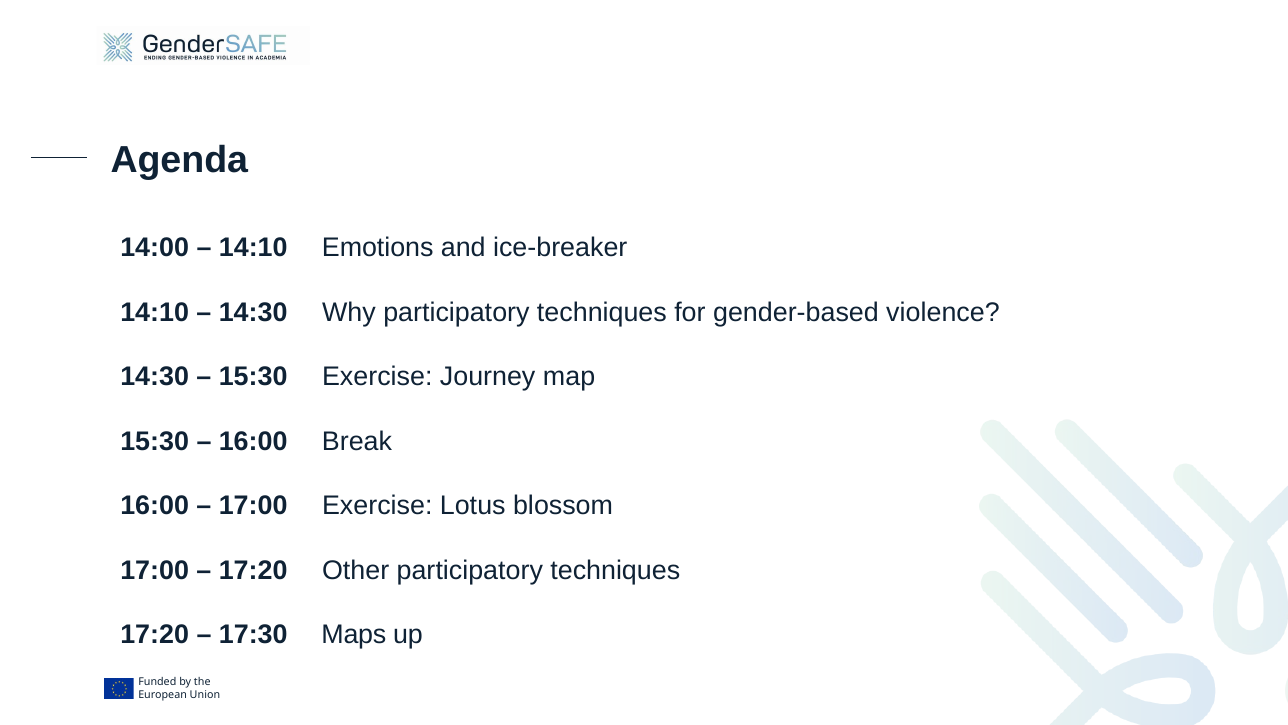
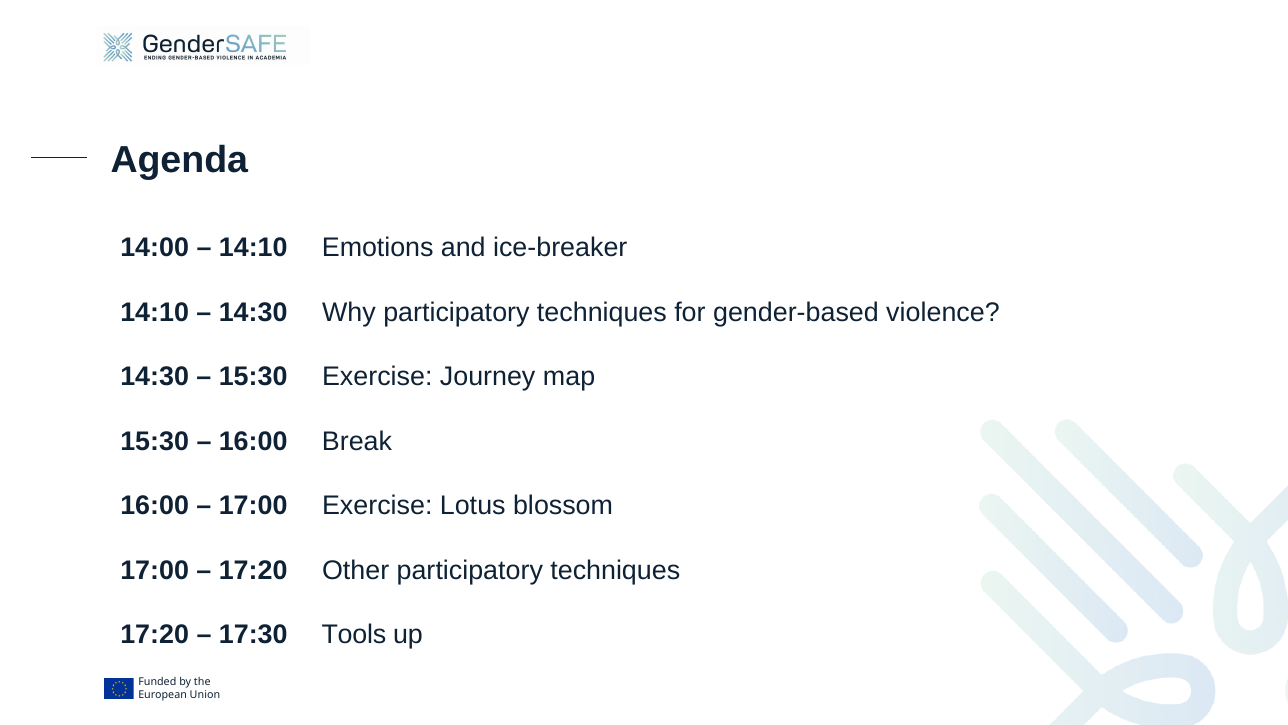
Maps: Maps -> Tools (354, 634)
